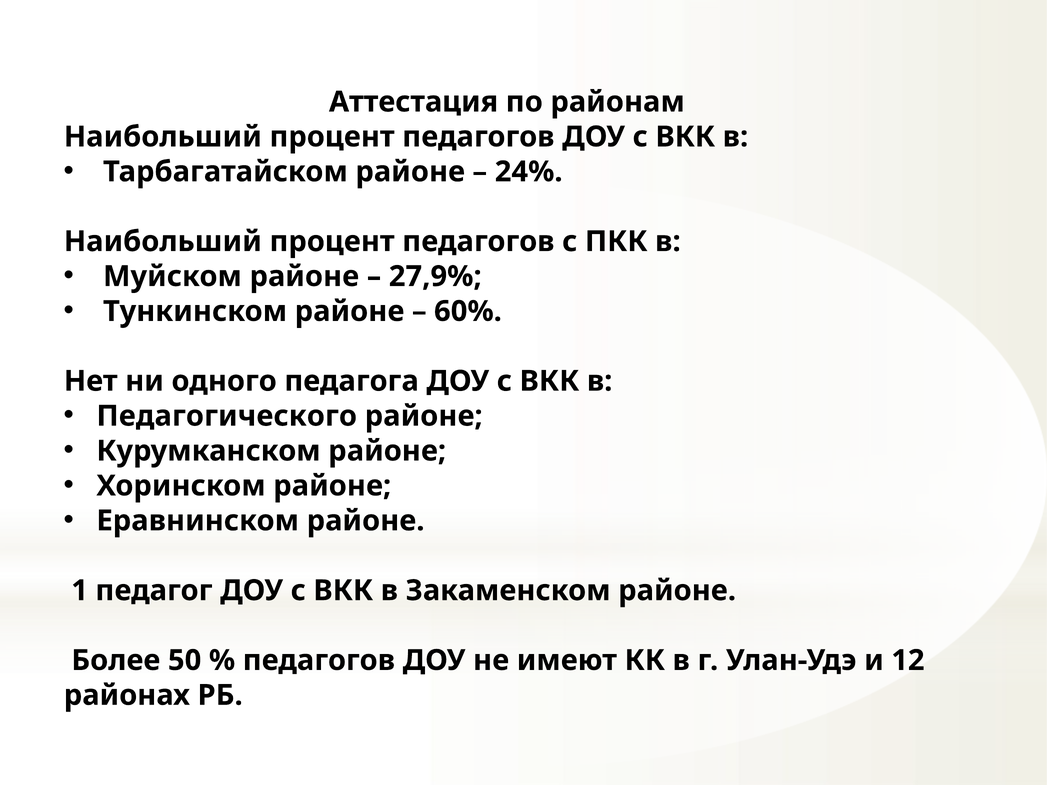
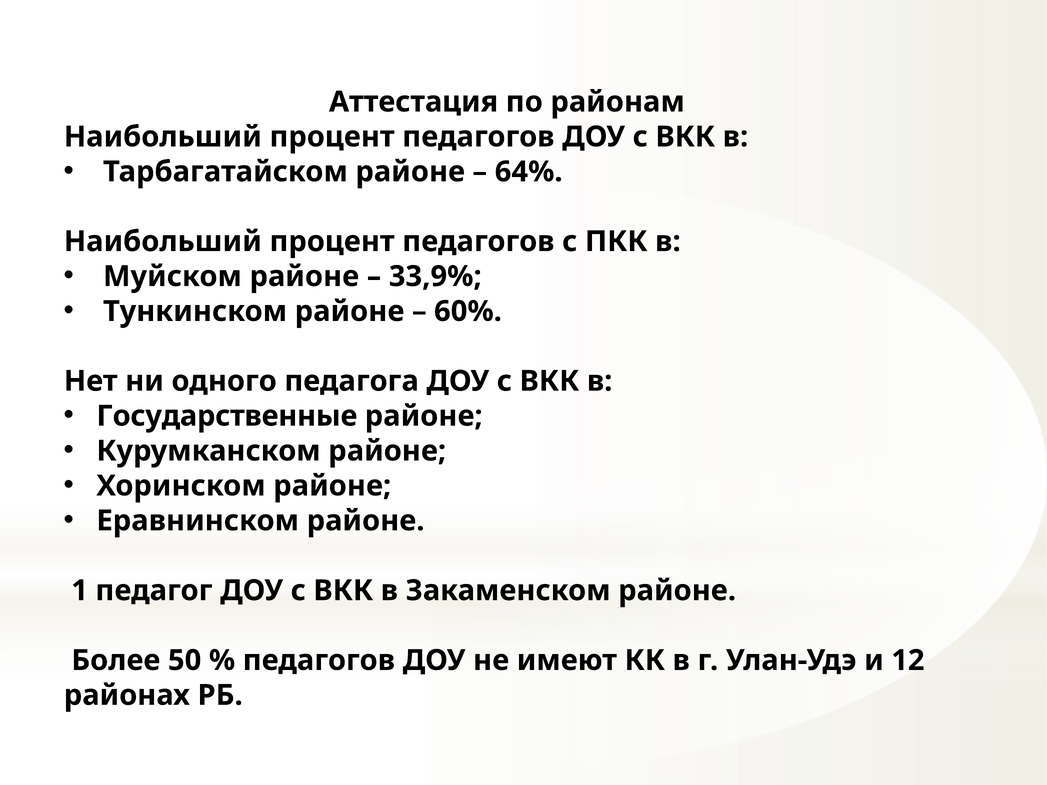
24%: 24% -> 64% (529, 172)
27,9%: 27,9% -> 33,9% (435, 277)
Педагогического: Педагогического -> Государственные (227, 416)
